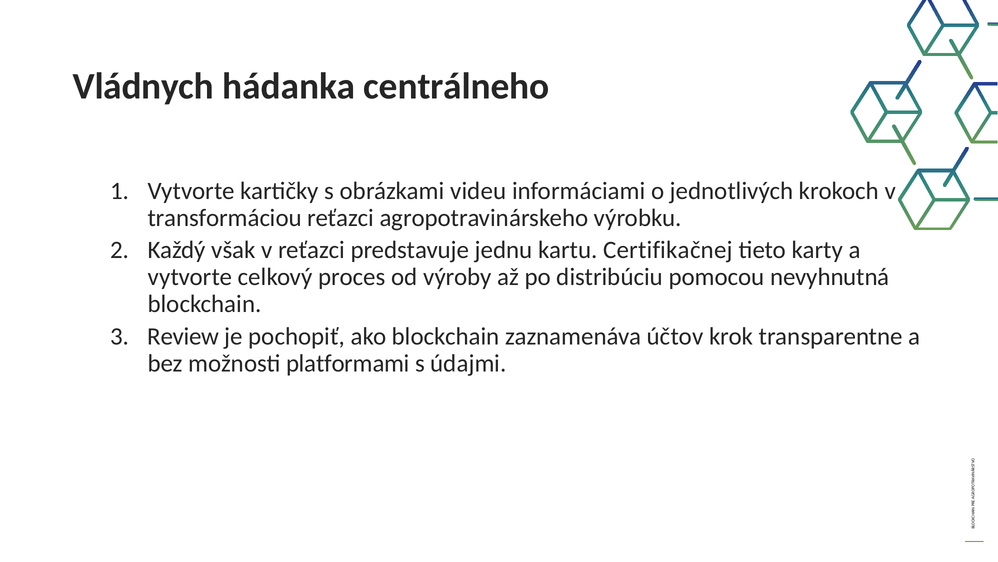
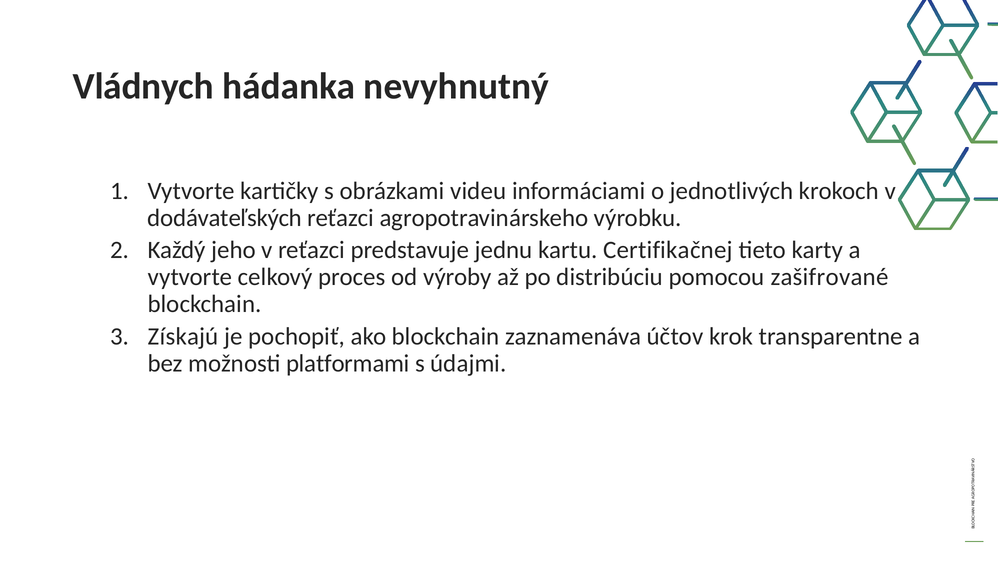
centrálneho: centrálneho -> nevyhnutný (456, 86)
transformáciou: transformáciou -> dodávateľských (225, 218)
však: však -> jeho (234, 250)
nevyhnutná: nevyhnutná -> zašifrované (830, 277)
Review: Review -> Získajú (183, 336)
